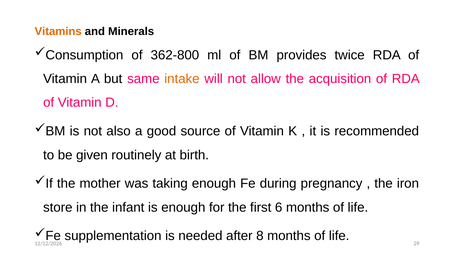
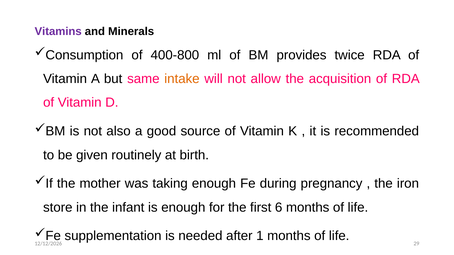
Vitamins colour: orange -> purple (58, 31)
362-800: 362-800 -> 400-800 (175, 55)
8: 8 -> 1 (260, 236)
